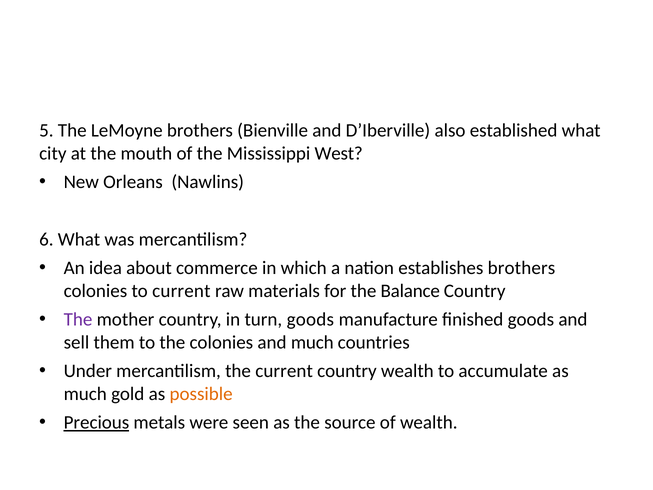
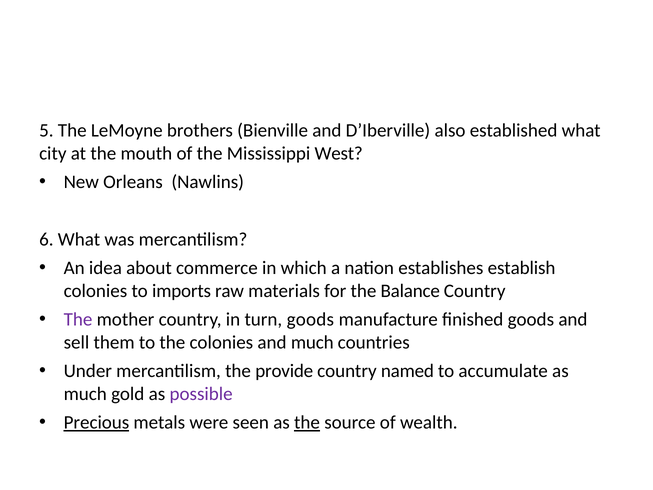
establishes brothers: brothers -> establish (522, 268)
to current: current -> imports (182, 291)
the current: current -> provide (284, 371)
country wealth: wealth -> named (407, 371)
possible colour: orange -> purple (201, 394)
the underline: none -> present (307, 422)
